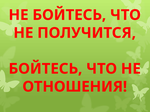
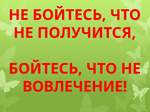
ОТНОШЕНИЯ: ОТНОШЕНИЯ -> ВОВЛЕЧЕНИЕ (75, 87)
